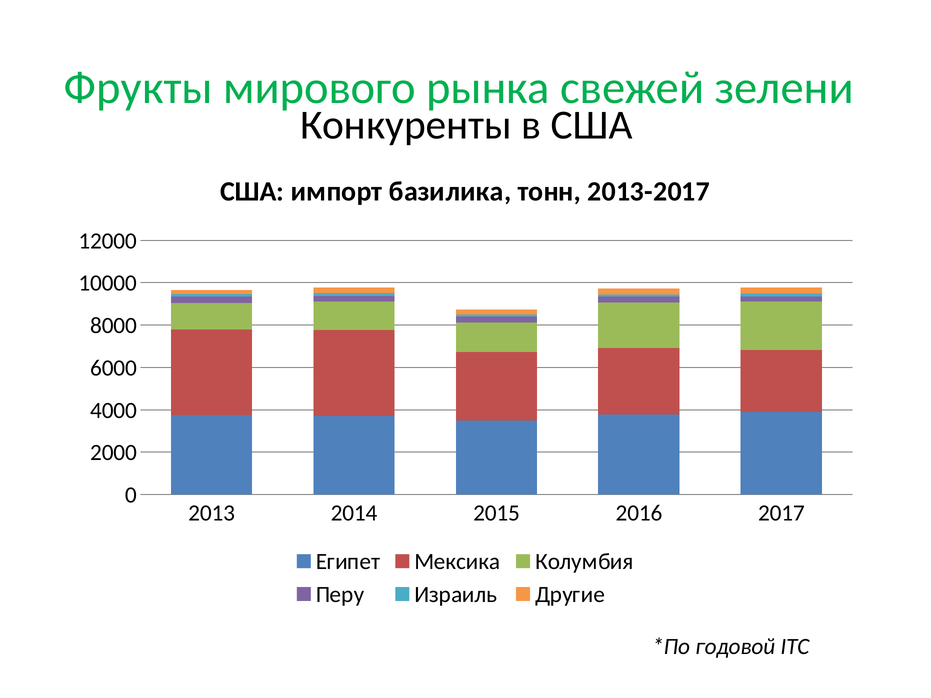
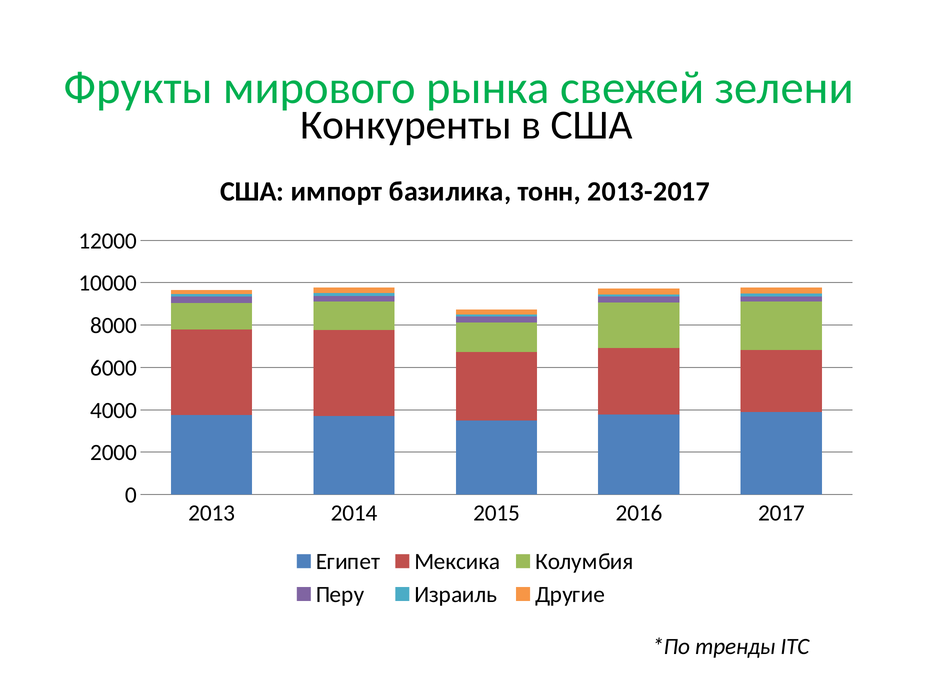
годовой: годовой -> тренды (735, 647)
